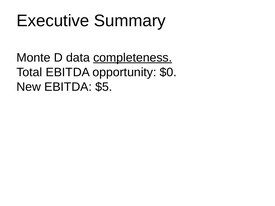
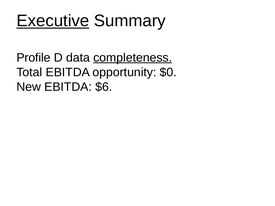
Executive underline: none -> present (53, 21)
Monte: Monte -> Profile (33, 58)
$5: $5 -> $6 (104, 87)
